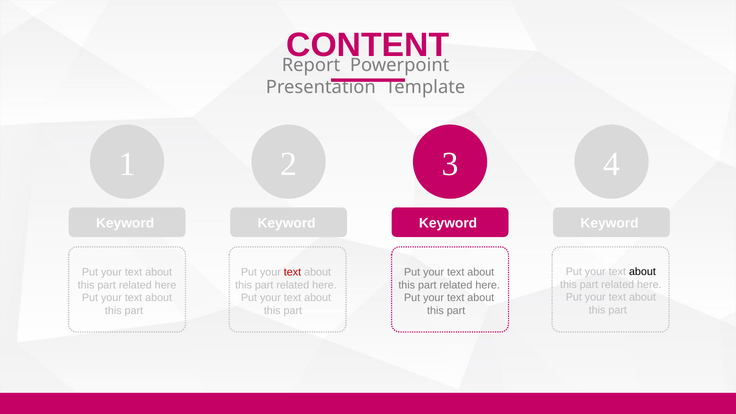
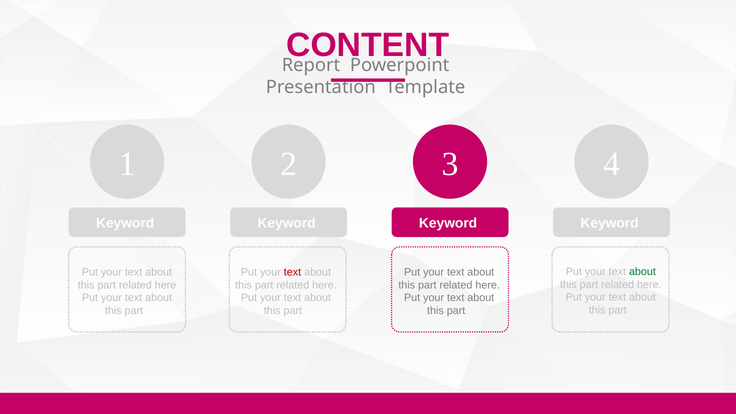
about colour: black -> green (642, 272)
